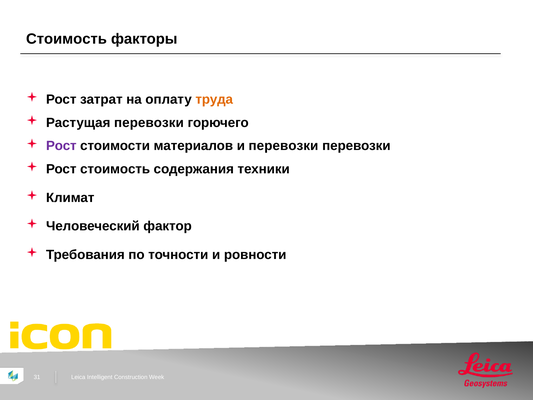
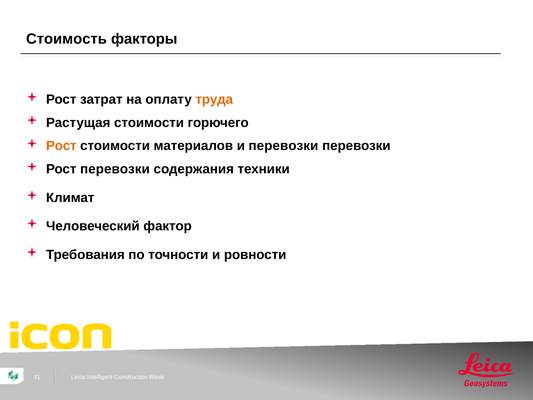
Растущая перевозки: перевозки -> стоимости (149, 123)
Рост colour: purple -> orange (61, 146)
Рост стоимость: стоимость -> перевозки (115, 169)
